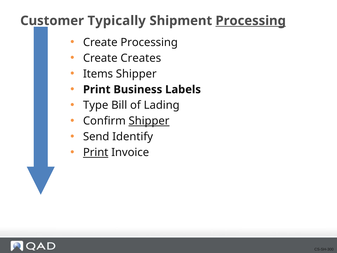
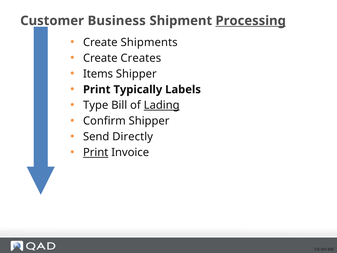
Typically: Typically -> Business (117, 21)
Create Processing: Processing -> Shipments (149, 42)
Business: Business -> Typically (138, 89)
Lading underline: none -> present (162, 105)
Shipper underline: present -> none (149, 121)
Identify: Identify -> Directly (133, 137)
